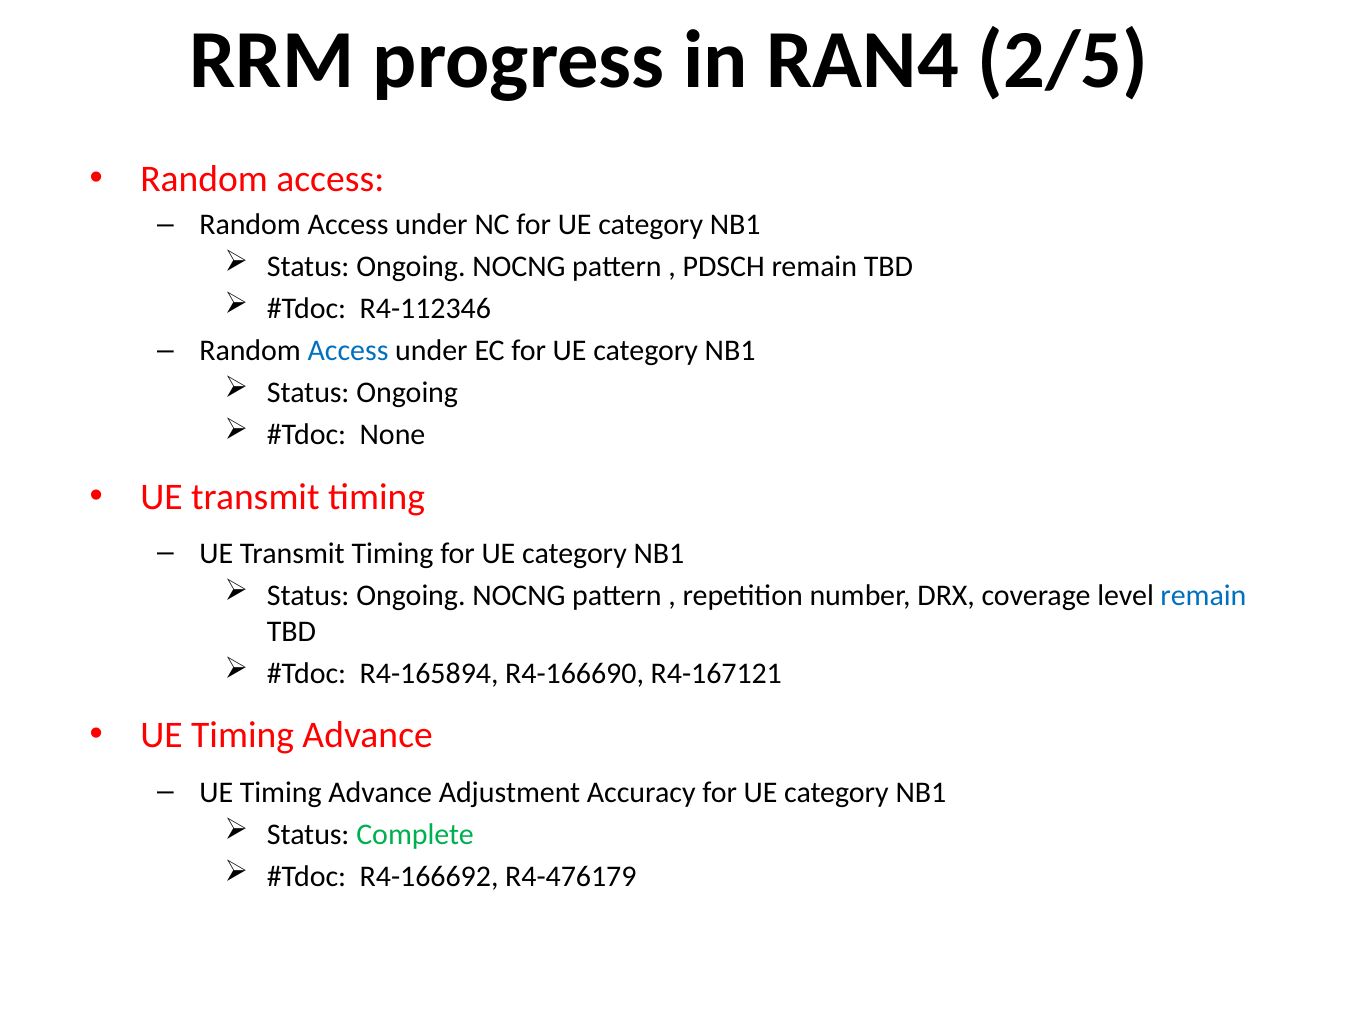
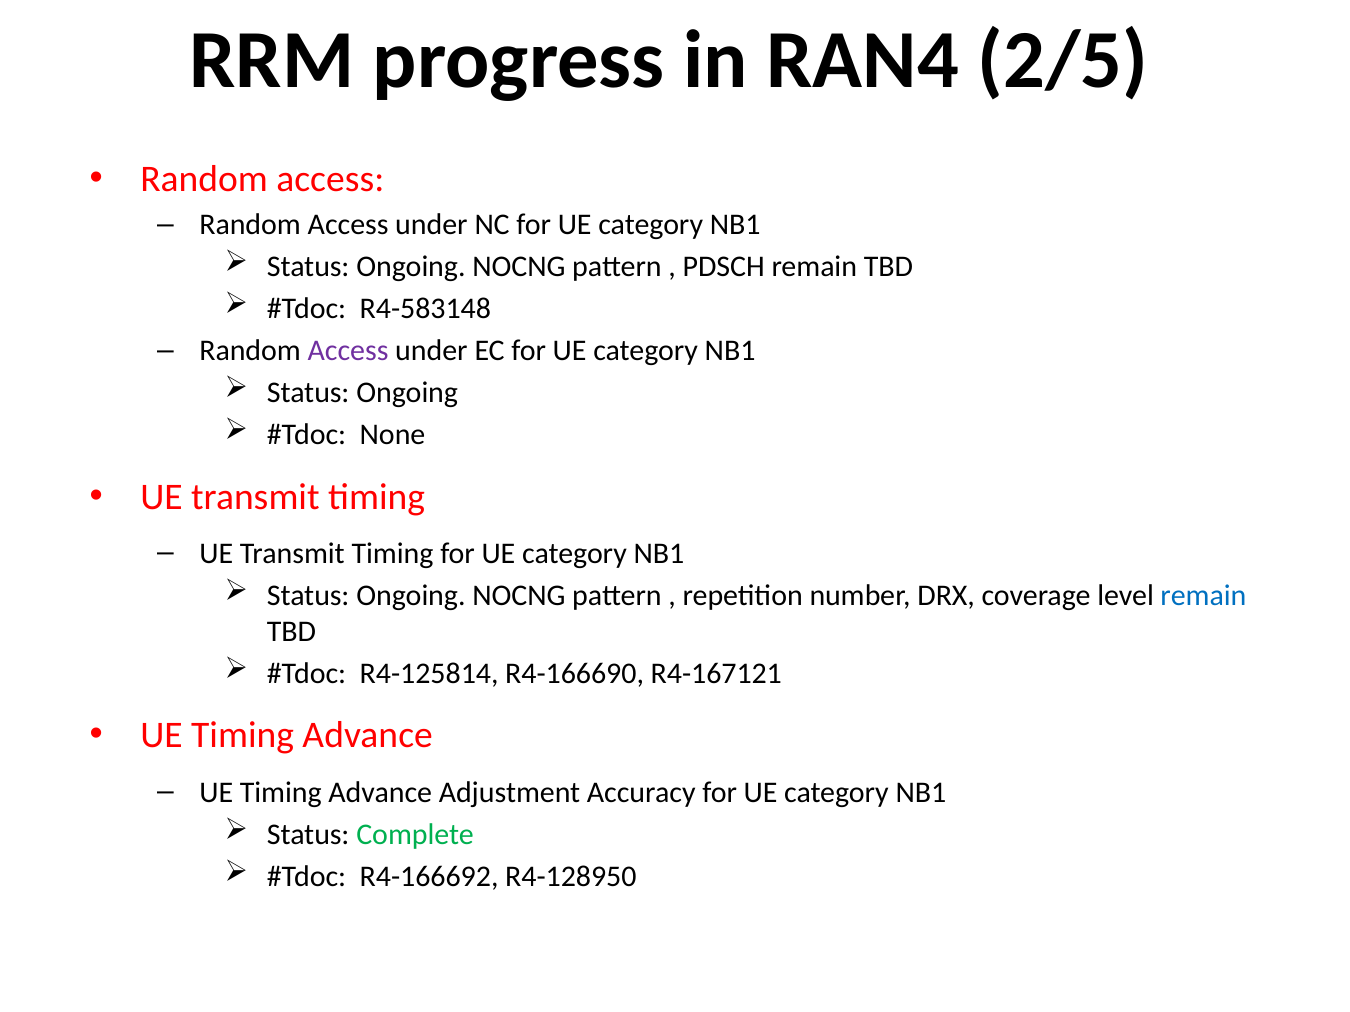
R4-112346: R4-112346 -> R4-583148 (425, 309)
Access colour: blue -> purple (348, 351)
R4-165894: R4-165894 -> R4-125814 (429, 674)
R4-476179: R4-476179 -> R4-128950 (571, 877)
